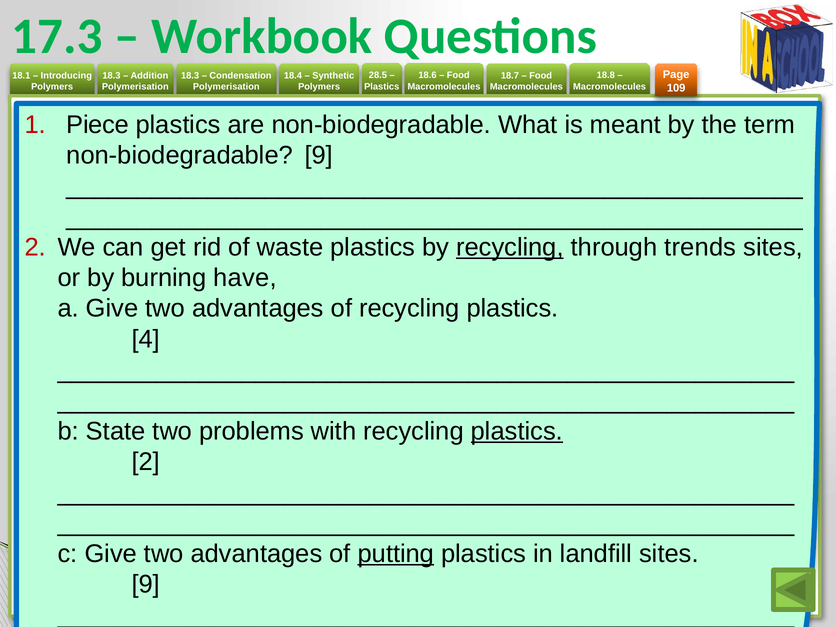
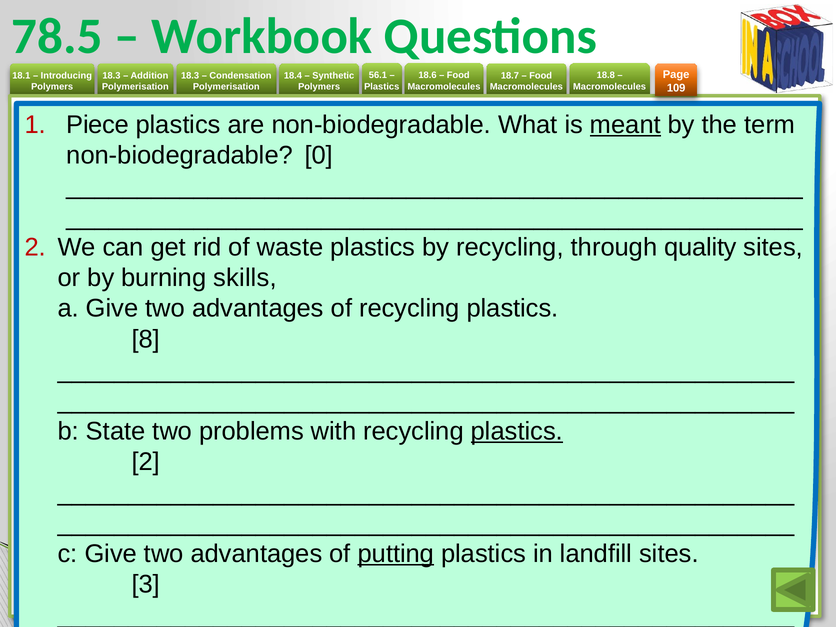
17.3: 17.3 -> 78.5 (57, 36)
28.5: 28.5 -> 56.1 (378, 75)
meant underline: none -> present (625, 125)
non-biodegradable 9: 9 -> 0 (319, 155)
recycling underline: present -> none (510, 247)
trends: trends -> quality (700, 247)
have: have -> skills (245, 278)
4: 4 -> 8 (146, 339)
9: 9 -> 3 (146, 584)
